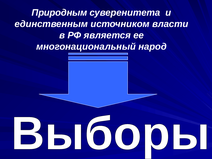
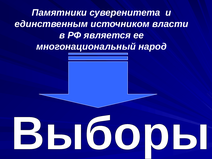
Природным: Природным -> Памятники (59, 13)
